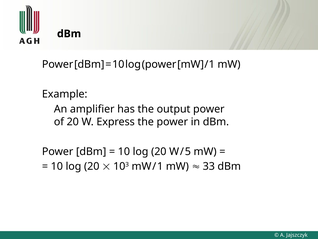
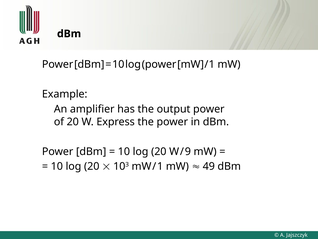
5: 5 -> 9 (188, 151)
33: 33 -> 49 (209, 166)
